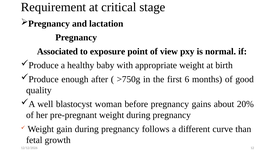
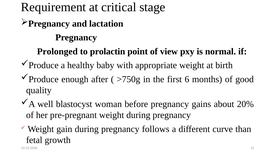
Associated: Associated -> Prolonged (57, 51)
exposure: exposure -> prolactin (108, 51)
